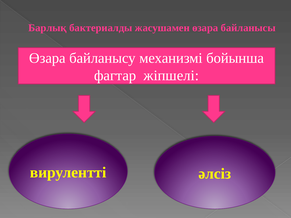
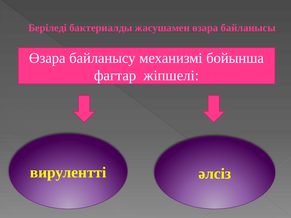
Барлық: Барлық -> Беріледі (47, 28)
